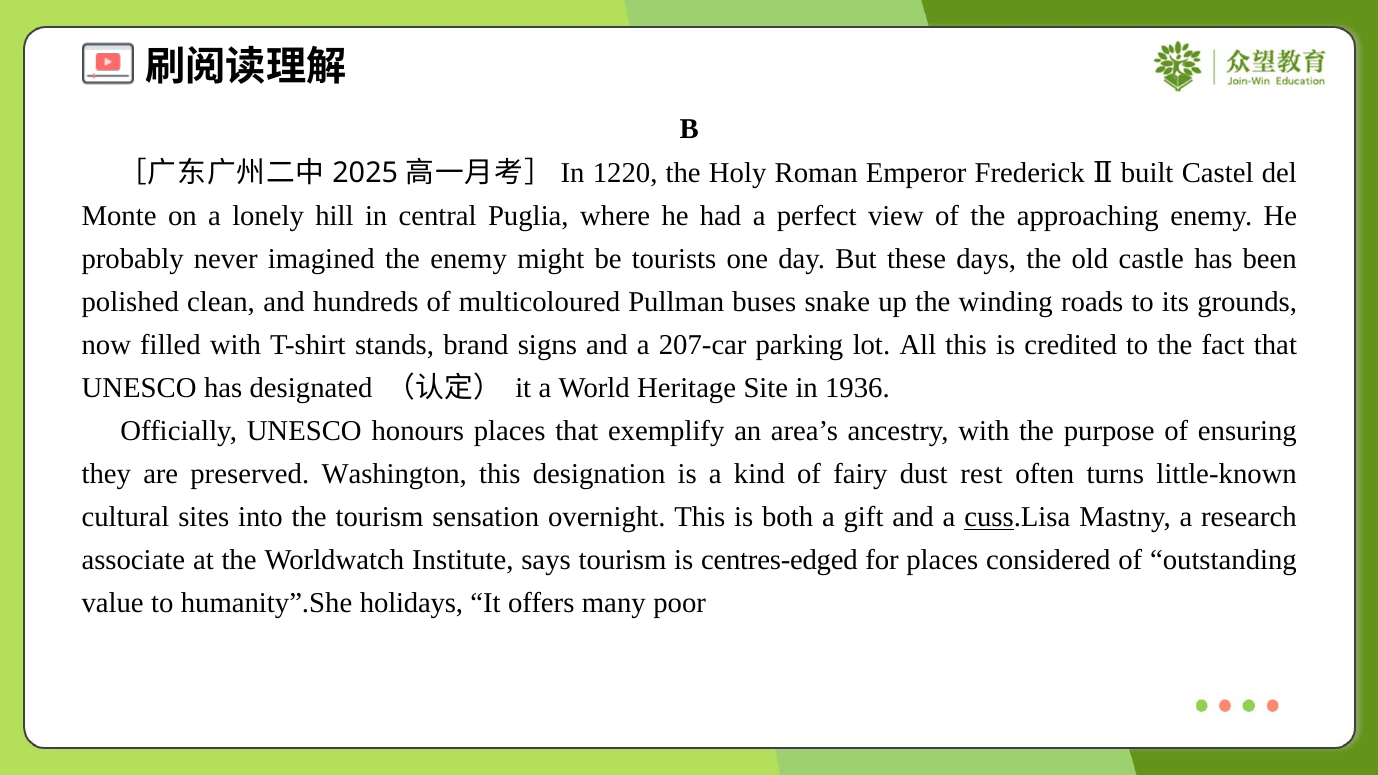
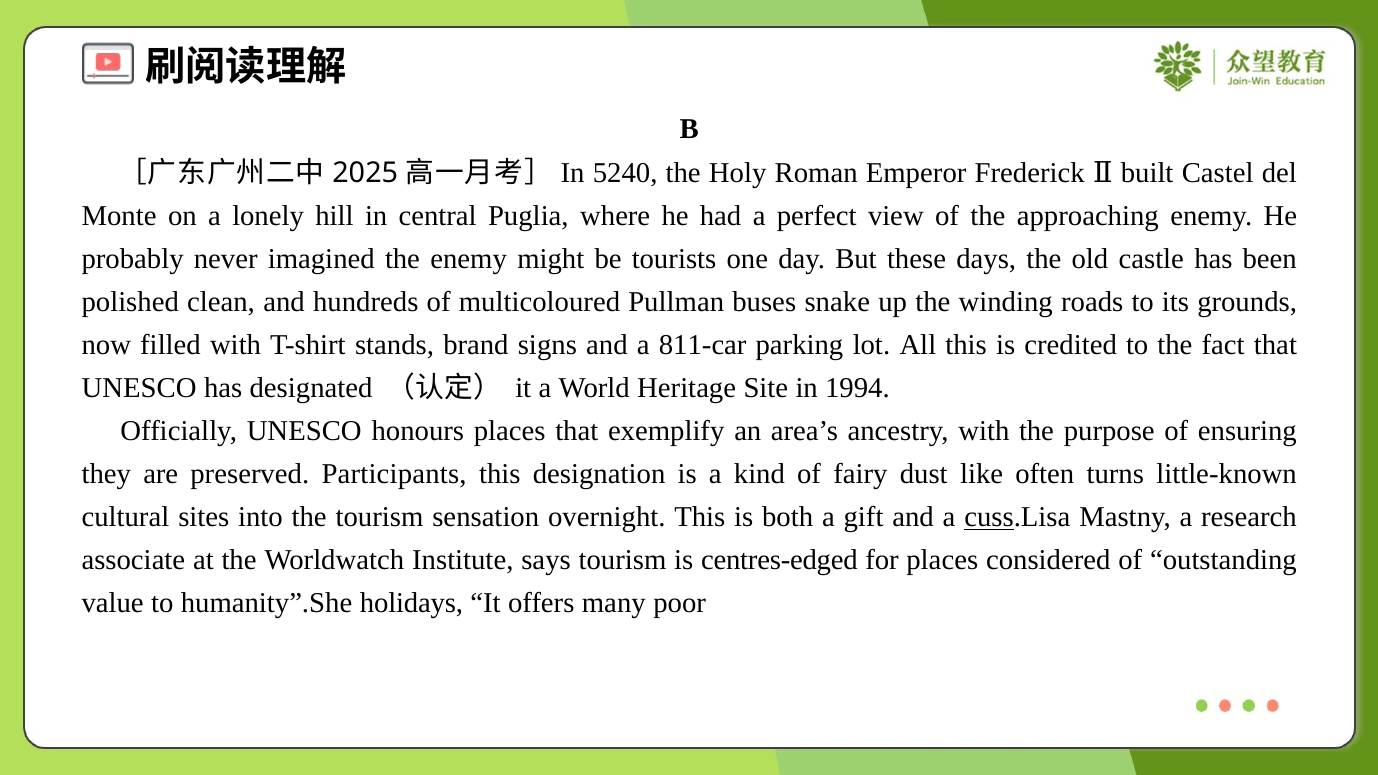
1220: 1220 -> 5240 (625, 173)
207-car: 207-car -> 811-car (703, 345)
1936: 1936 -> 1994 (857, 388)
Washington: Washington -> Participants (394, 474)
rest: rest -> like (982, 474)
